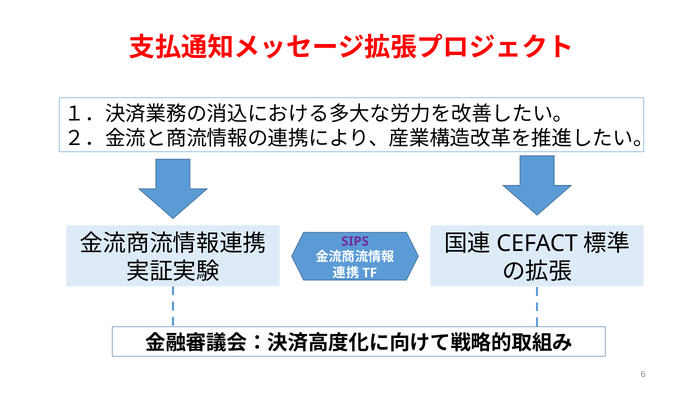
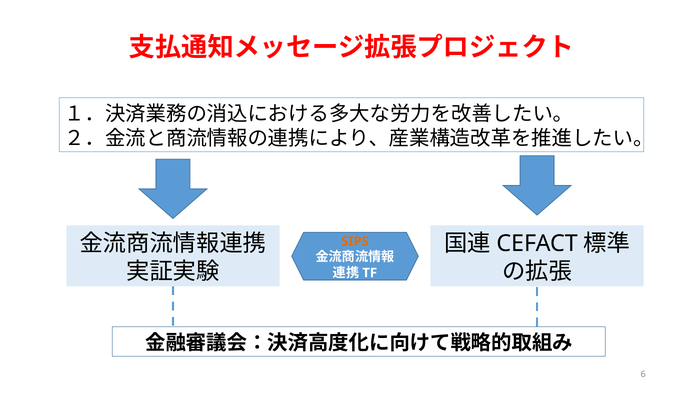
SIPS colour: purple -> orange (355, 241)
